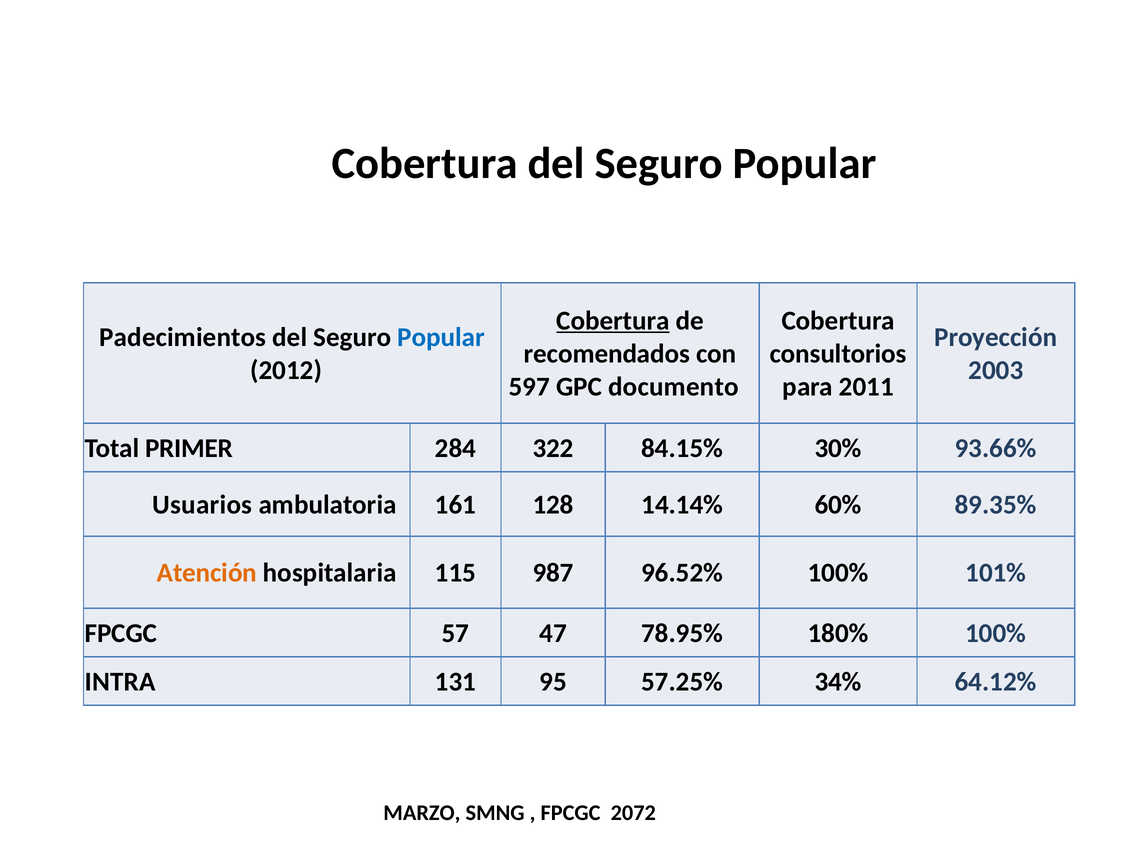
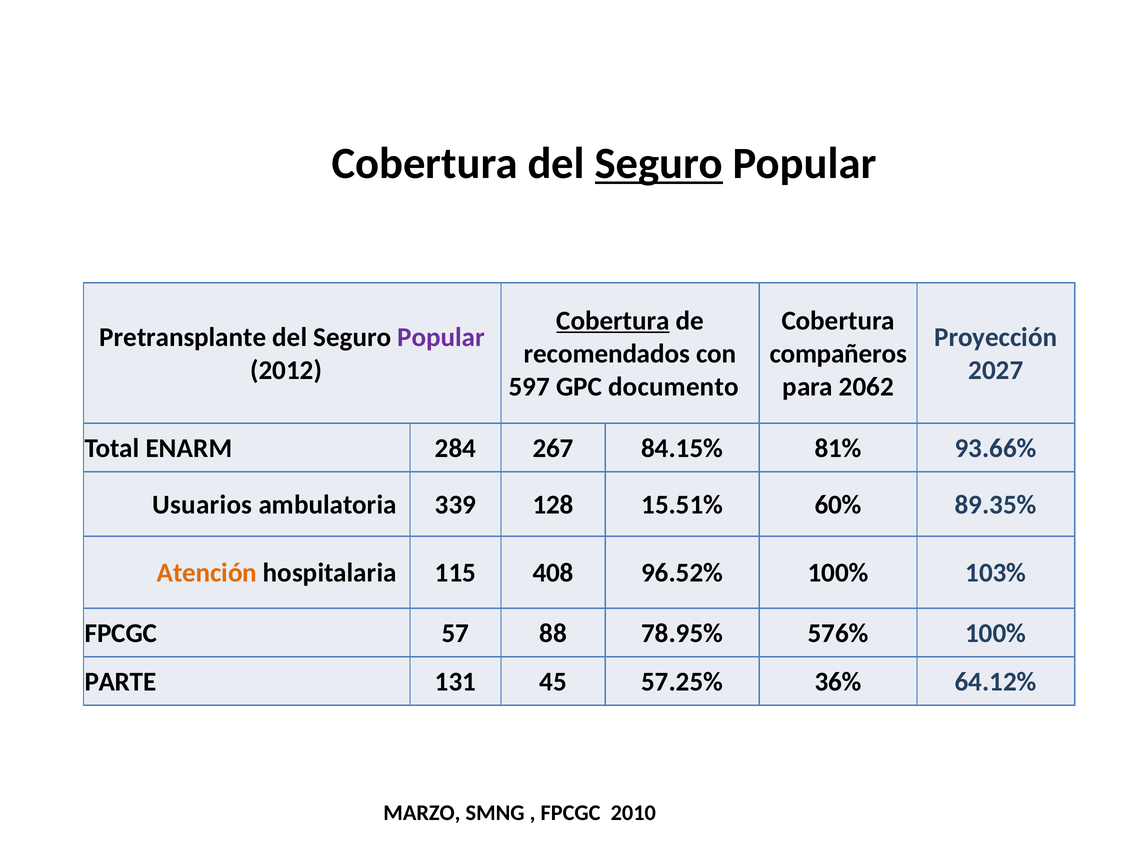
Seguro underline: none -> present (659, 164)
Padecimientos: Padecimientos -> Pretransplante (183, 337)
Popular colour: blue -> purple (441, 337)
consultorios: consultorios -> compañeros (838, 354)
2003: 2003 -> 2027 (996, 370)
2011: 2011 -> 2062 (866, 387)
PRIMER: PRIMER -> ENARM (189, 448)
322: 322 -> 267 (553, 448)
30%: 30% -> 81% (838, 448)
161: 161 -> 339 (456, 505)
14.14%: 14.14% -> 15.51% (682, 505)
987: 987 -> 408 (553, 573)
101%: 101% -> 103% (996, 573)
47: 47 -> 88 (553, 633)
180%: 180% -> 576% (838, 633)
INTRA: INTRA -> PARTE (121, 682)
95: 95 -> 45 (553, 682)
34%: 34% -> 36% (838, 682)
2072: 2072 -> 2010 (633, 813)
